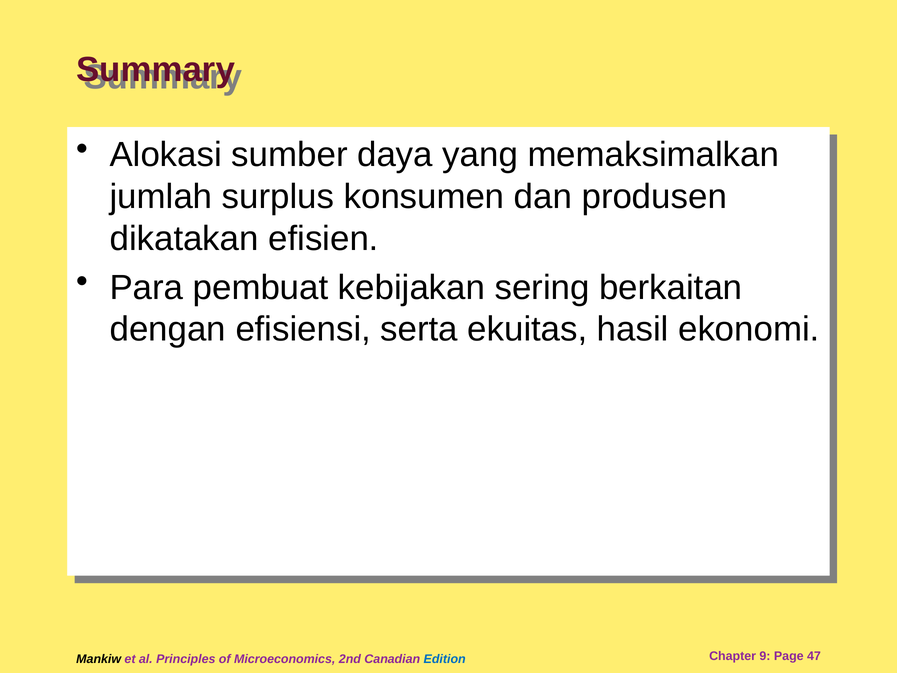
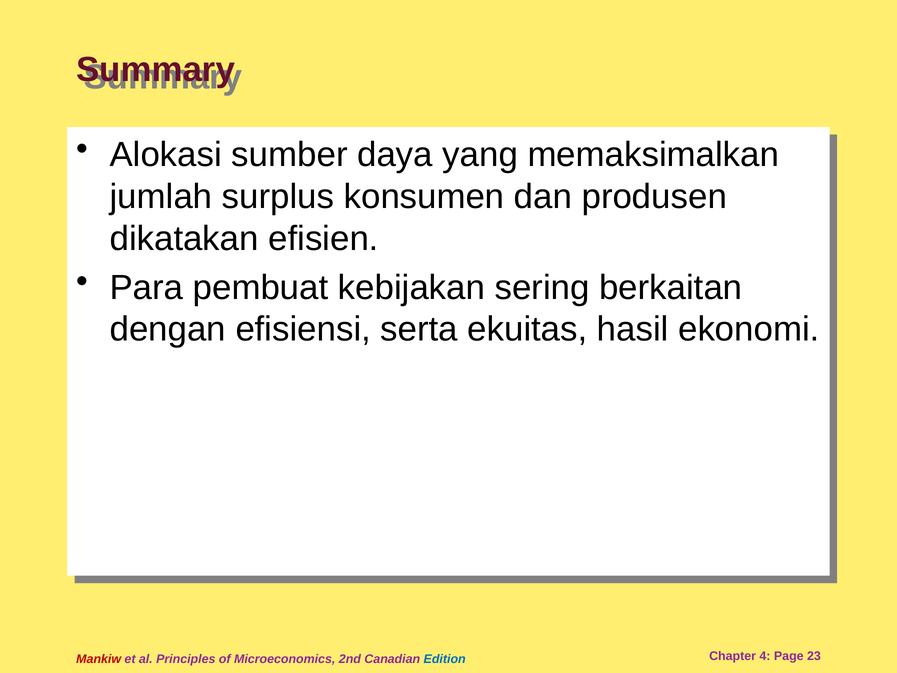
Mankiw colour: black -> red (99, 659)
9: 9 -> 4 (765, 656)
47: 47 -> 23 (814, 656)
